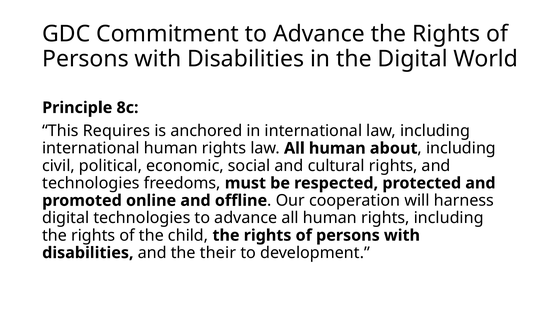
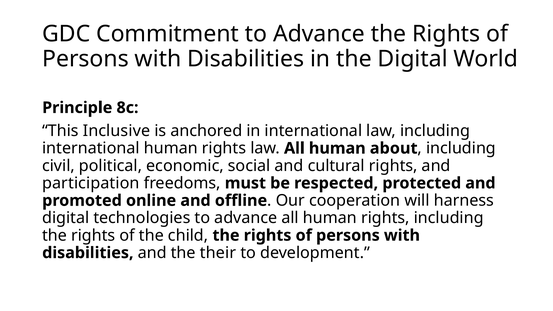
Requires: Requires -> Inclusive (116, 131)
technologies: technologies -> participation (91, 183)
